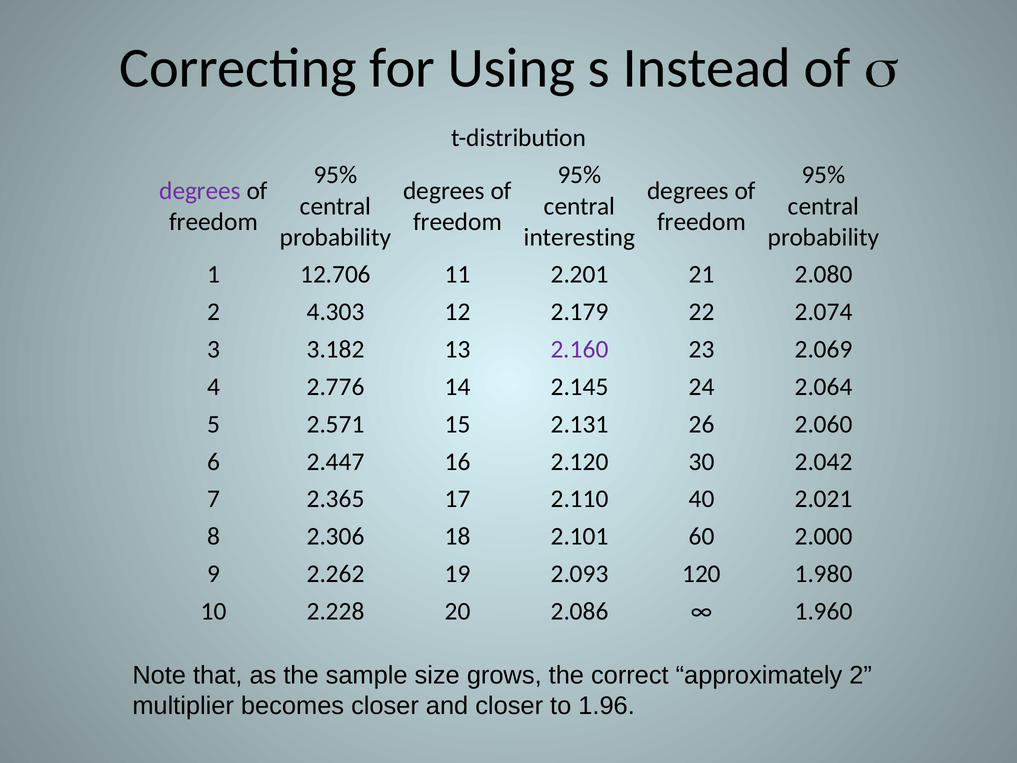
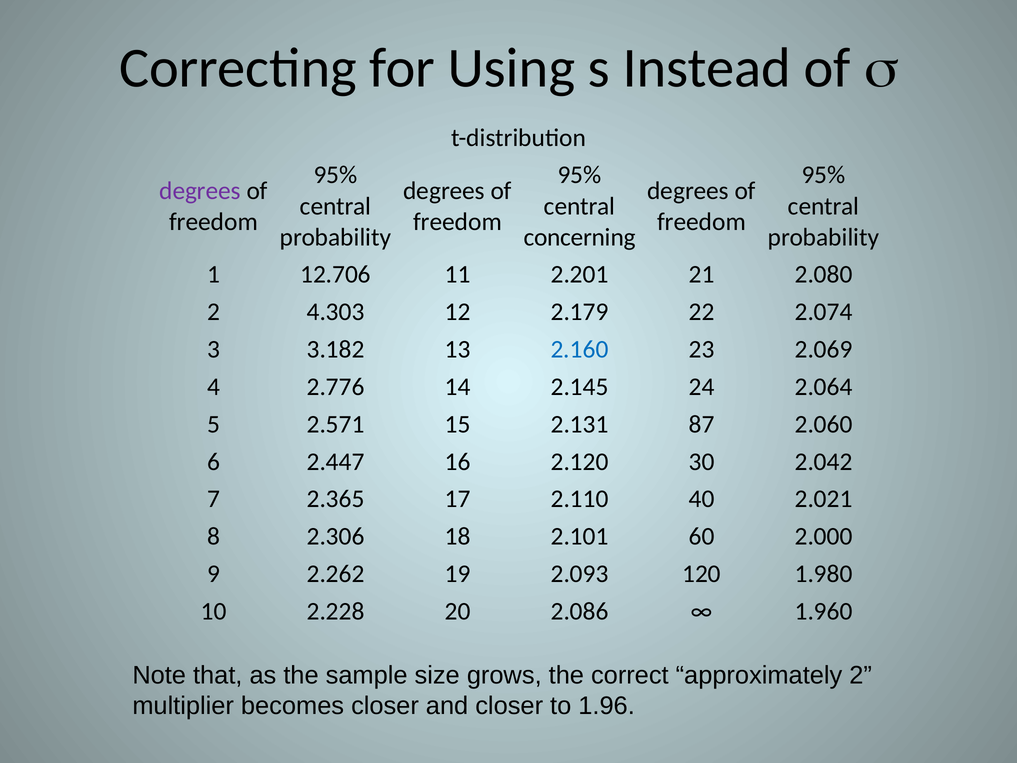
interesting: interesting -> concerning (580, 237)
2.160 colour: purple -> blue (580, 349)
26: 26 -> 87 (702, 424)
